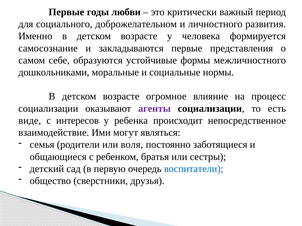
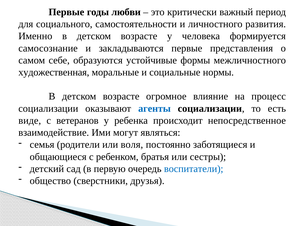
доброжелательном: доброжелательном -> самостоятельности (136, 24)
дошкольниками: дошкольниками -> художественная (54, 72)
агенты colour: purple -> blue (154, 109)
интересов: интересов -> ветеранов (77, 121)
